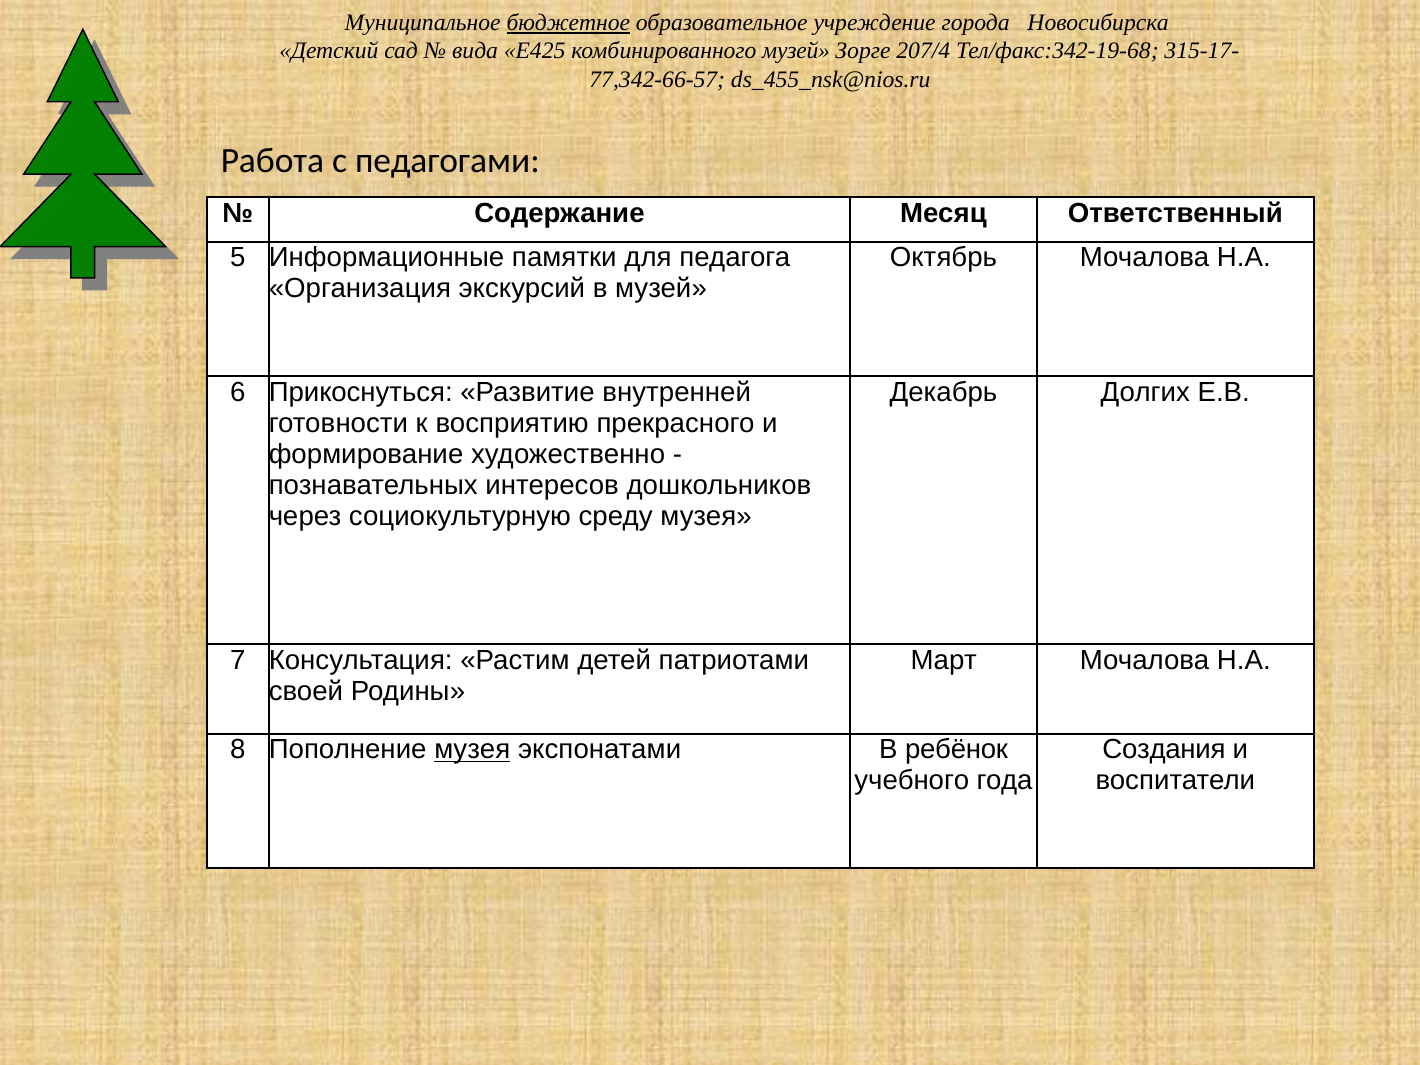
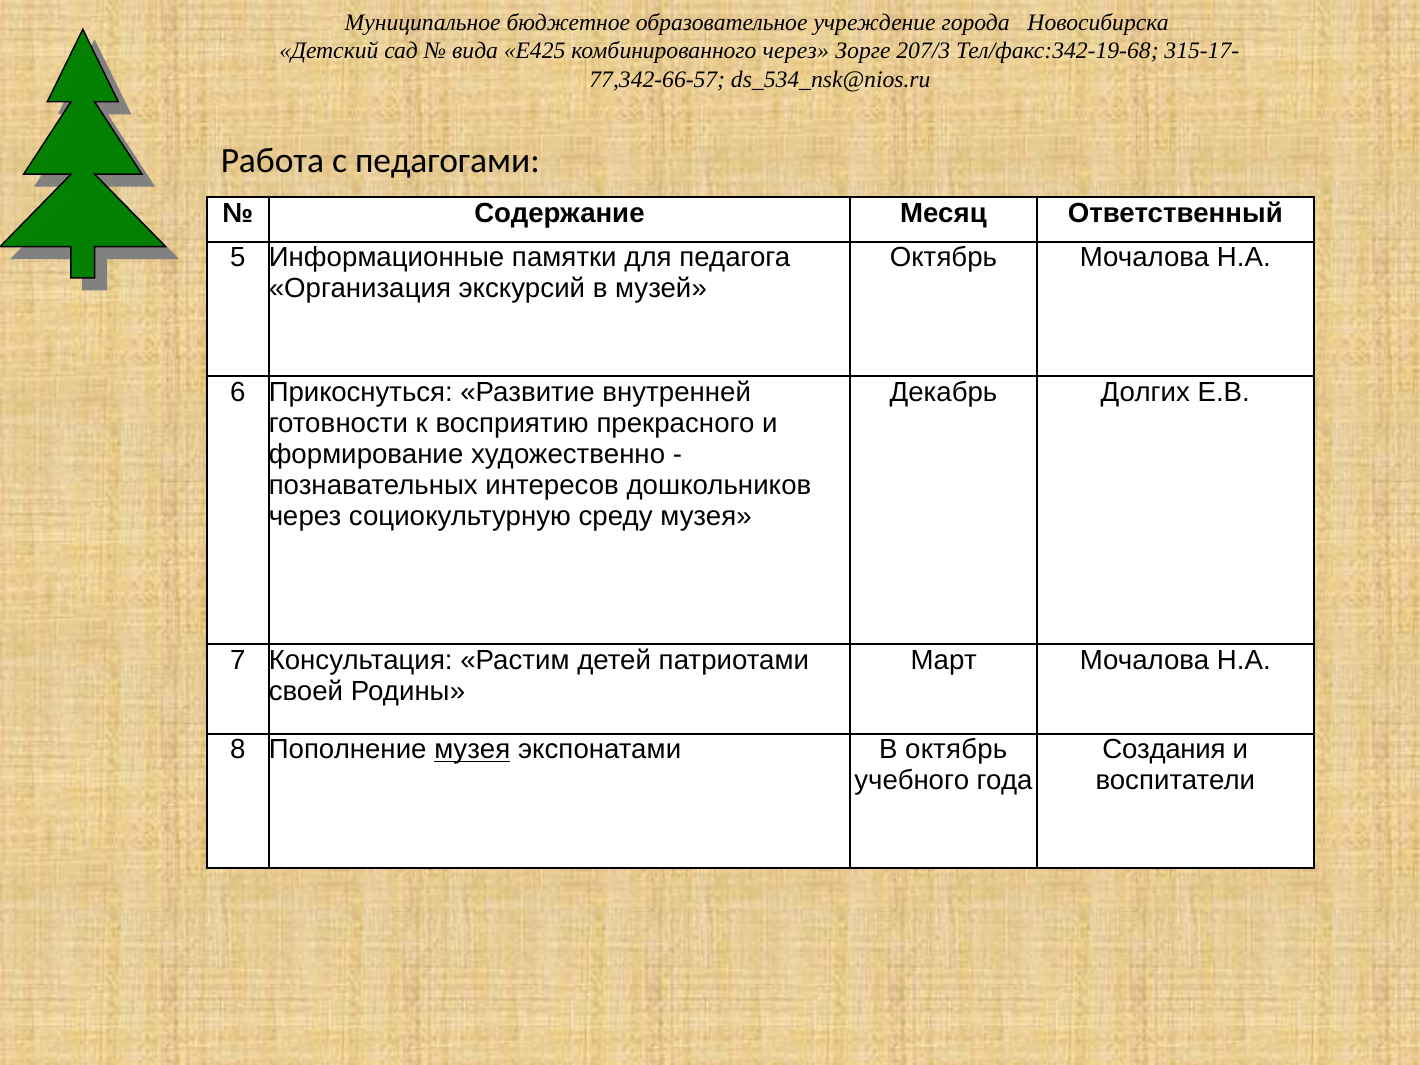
бюджетное underline: present -> none (568, 23)
комбинированного музей: музей -> через (796, 51)
207/4: 207/4 -> 207/3 (923, 51)
ds_455_nsk@nios.ru: ds_455_nsk@nios.ru -> ds_534_nsk@nios.ru (831, 80)
В ребёнок: ребёнок -> октябрь (956, 750)
